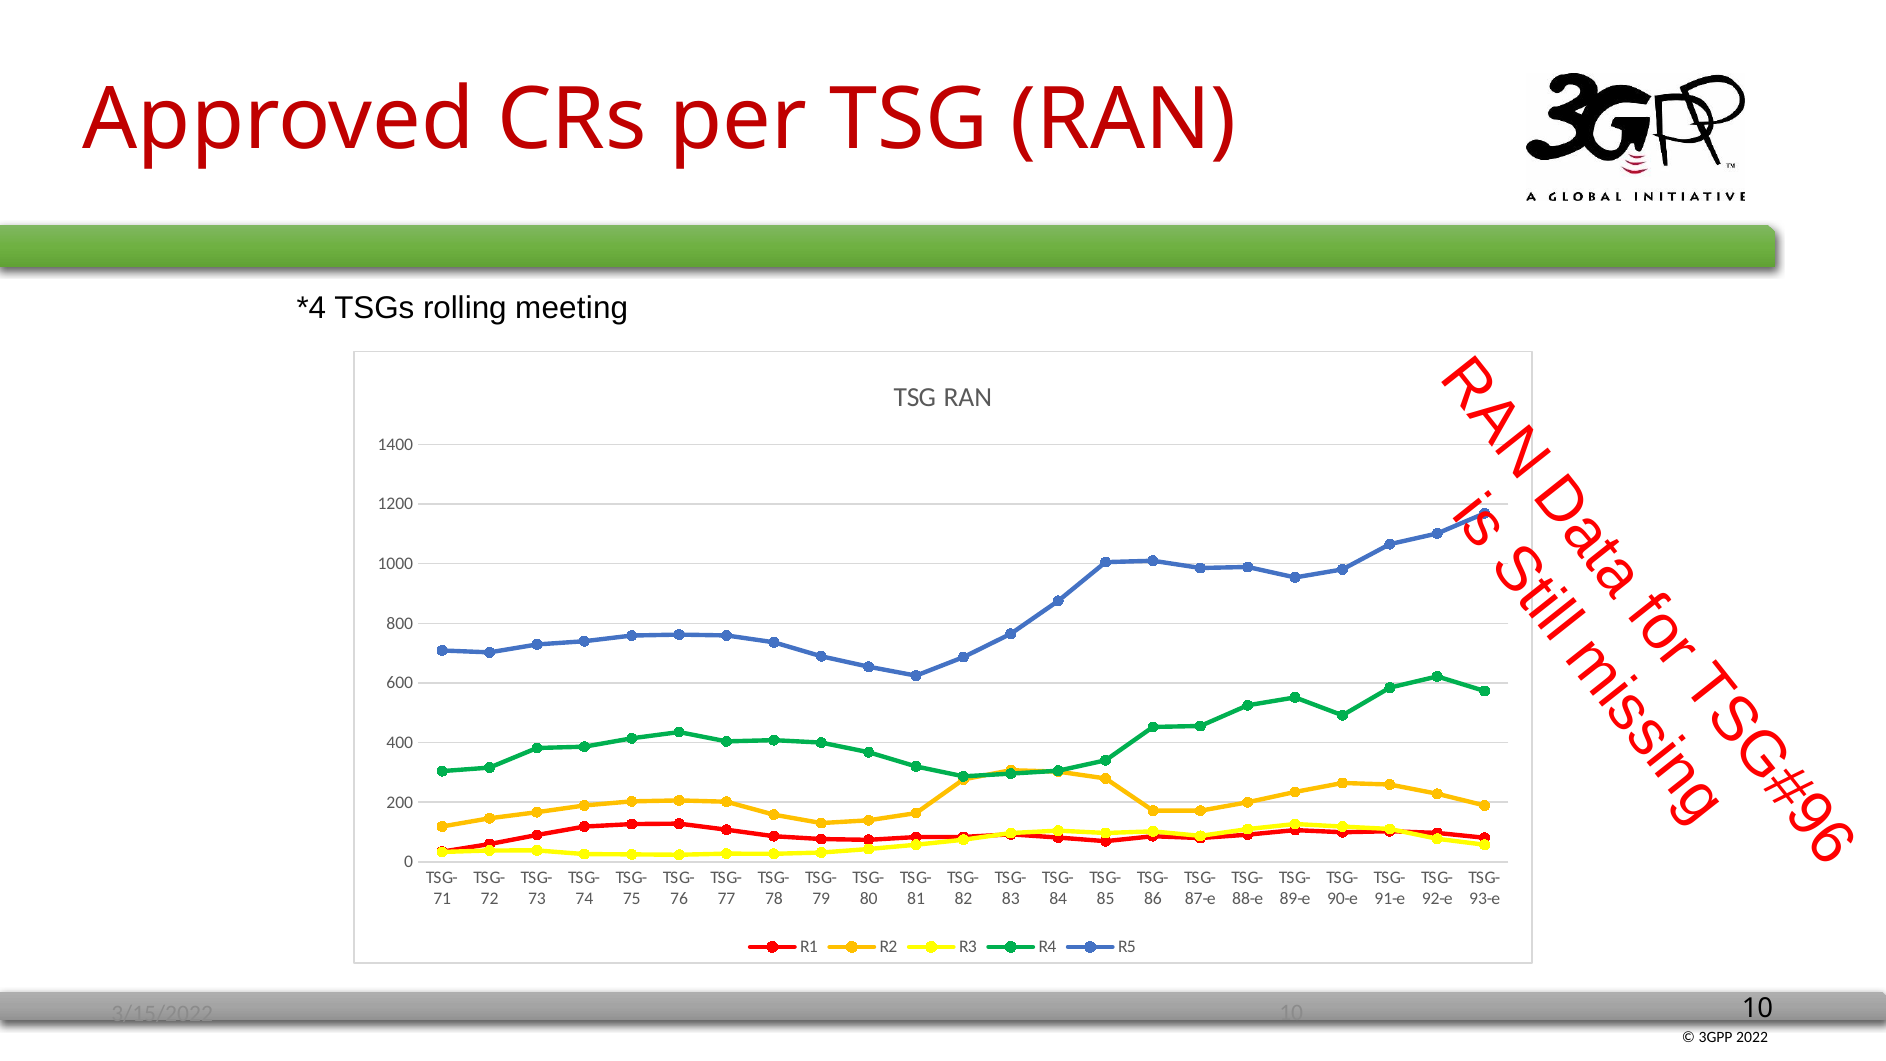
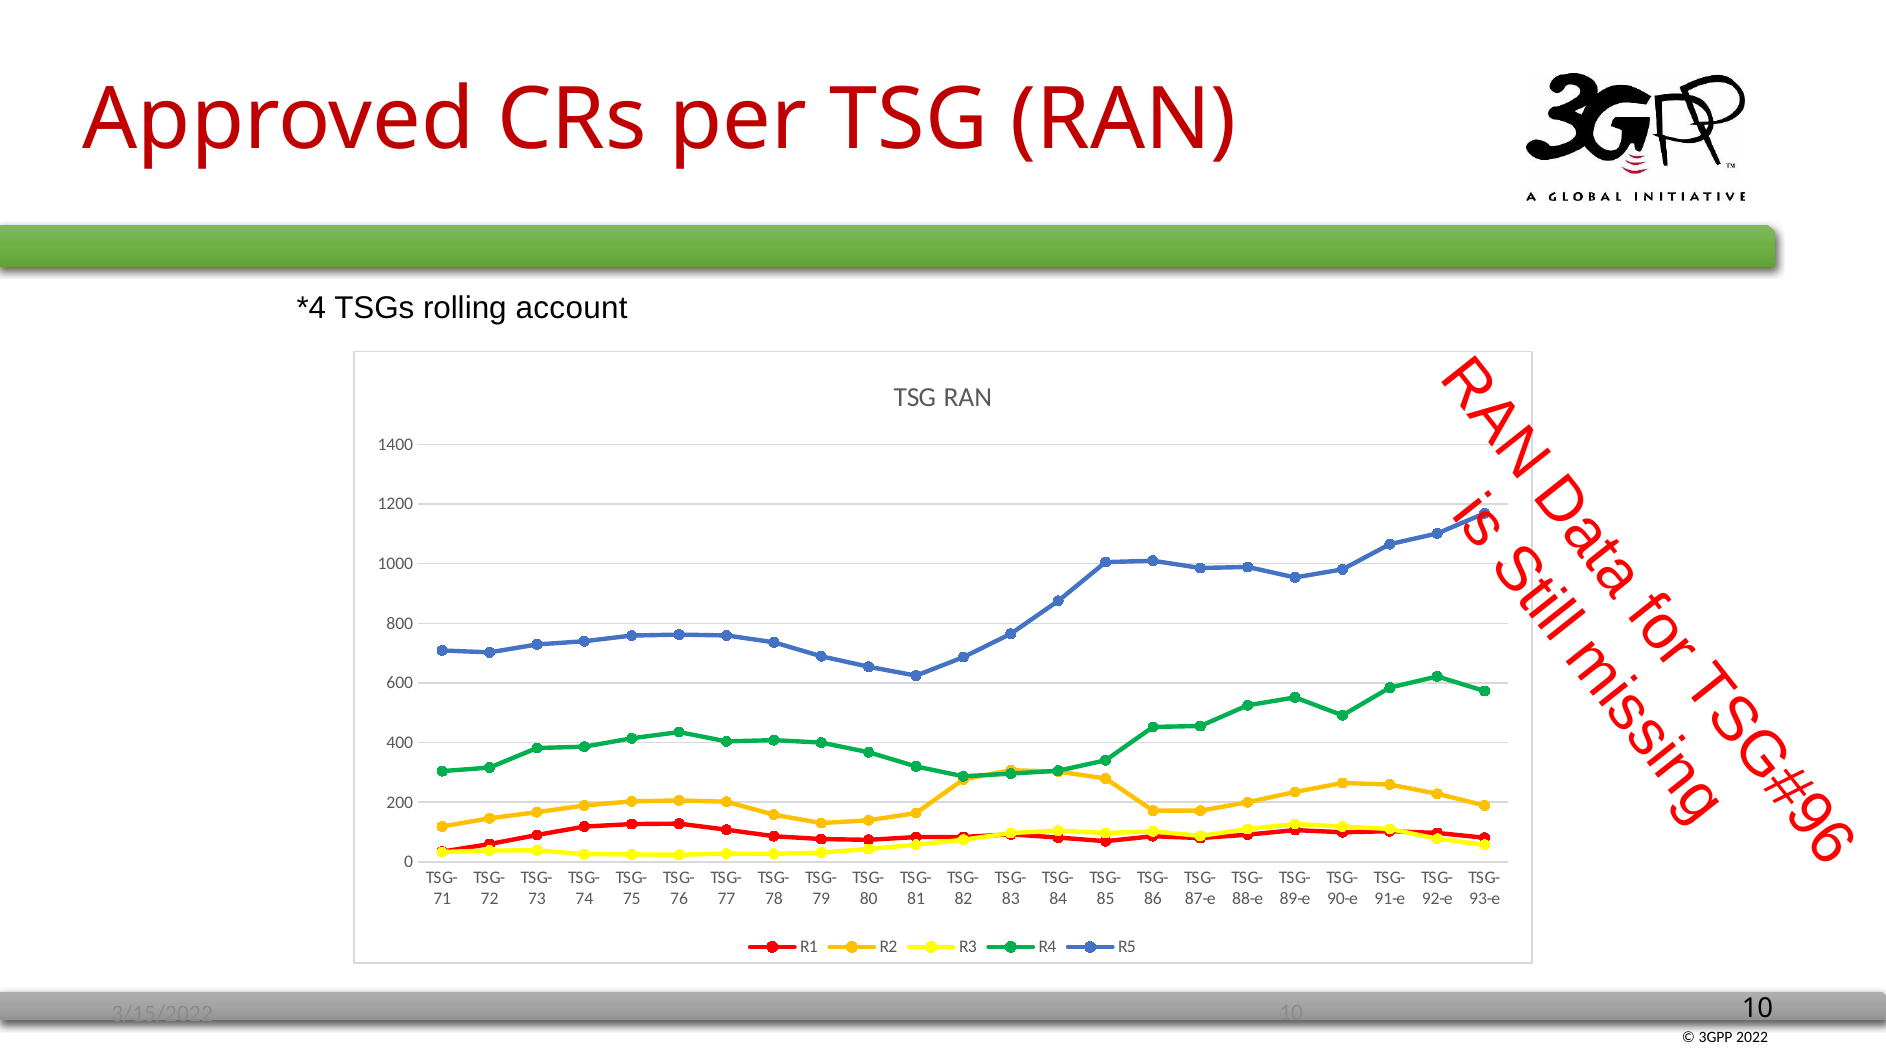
meeting: meeting -> account (572, 308)
